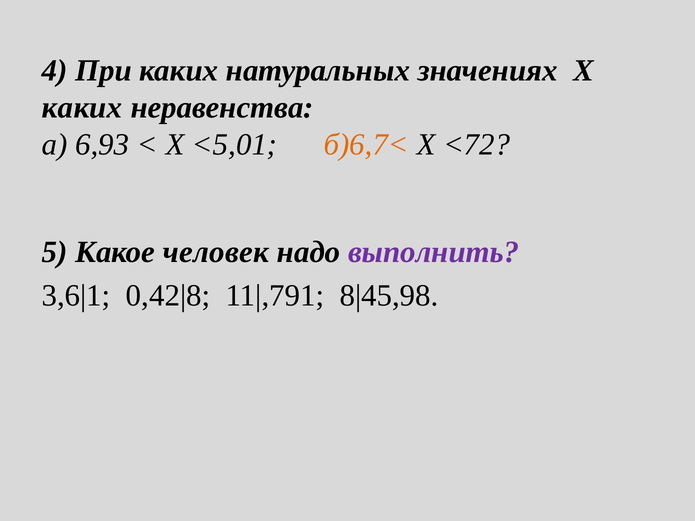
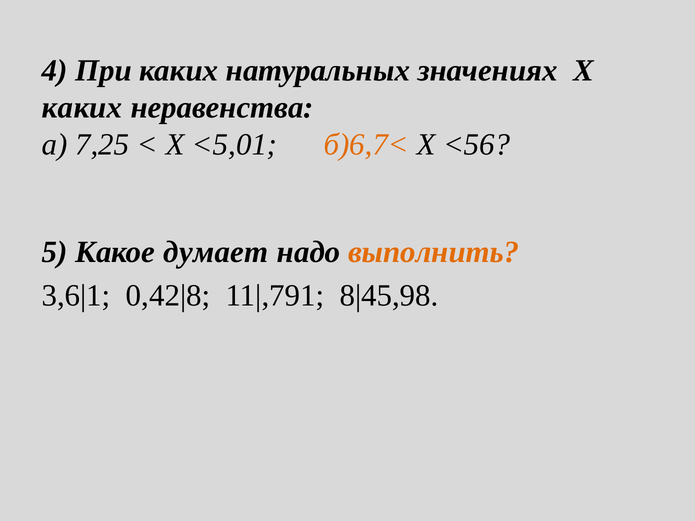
6,93: 6,93 -> 7,25 (102, 145)
<72: <72 -> <56 (477, 145)
человек: человек -> думает (216, 252)
выполнить colour: purple -> orange (434, 252)
